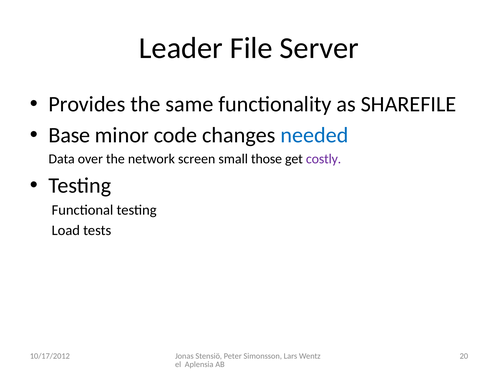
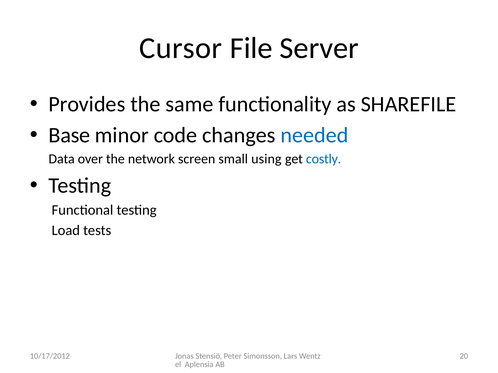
Leader: Leader -> Cursor (181, 48)
those: those -> using (266, 159)
costly colour: purple -> blue (324, 159)
